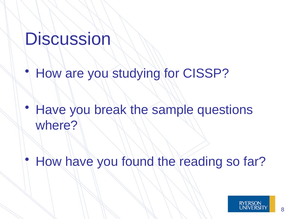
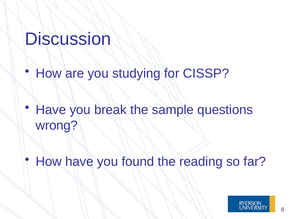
where: where -> wrong (57, 125)
